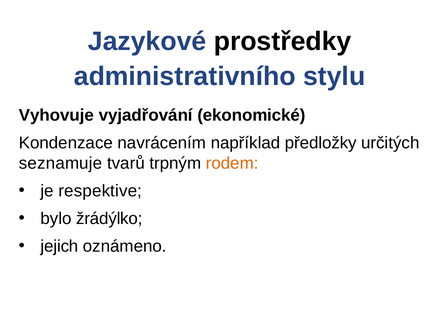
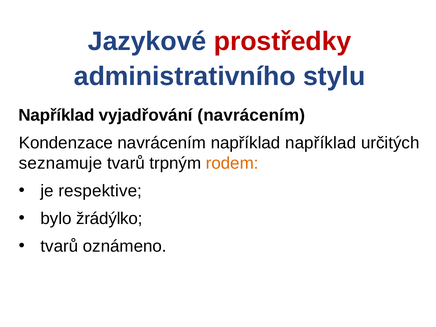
prostředky colour: black -> red (283, 41)
Vyhovuje: Vyhovuje -> Například (56, 115)
vyjadřování ekonomické: ekonomické -> navrácením (251, 115)
například předložky: předložky -> například (321, 143)
jejich: jejich -> tvarů (59, 246)
